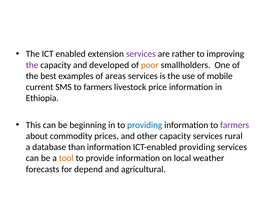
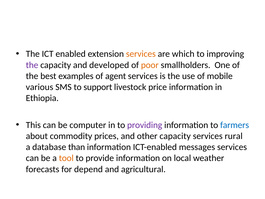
services colour: purple -> orange (141, 54)
rather: rather -> which (183, 54)
areas: areas -> agent (116, 76)
current: current -> various (40, 87)
SMS to farmers: farmers -> support (98, 87)
beginning: beginning -> computer (88, 125)
providing colour: blue -> purple (145, 125)
farmers colour: purple -> blue (235, 125)
ICT-enabled providing: providing -> messages (197, 147)
